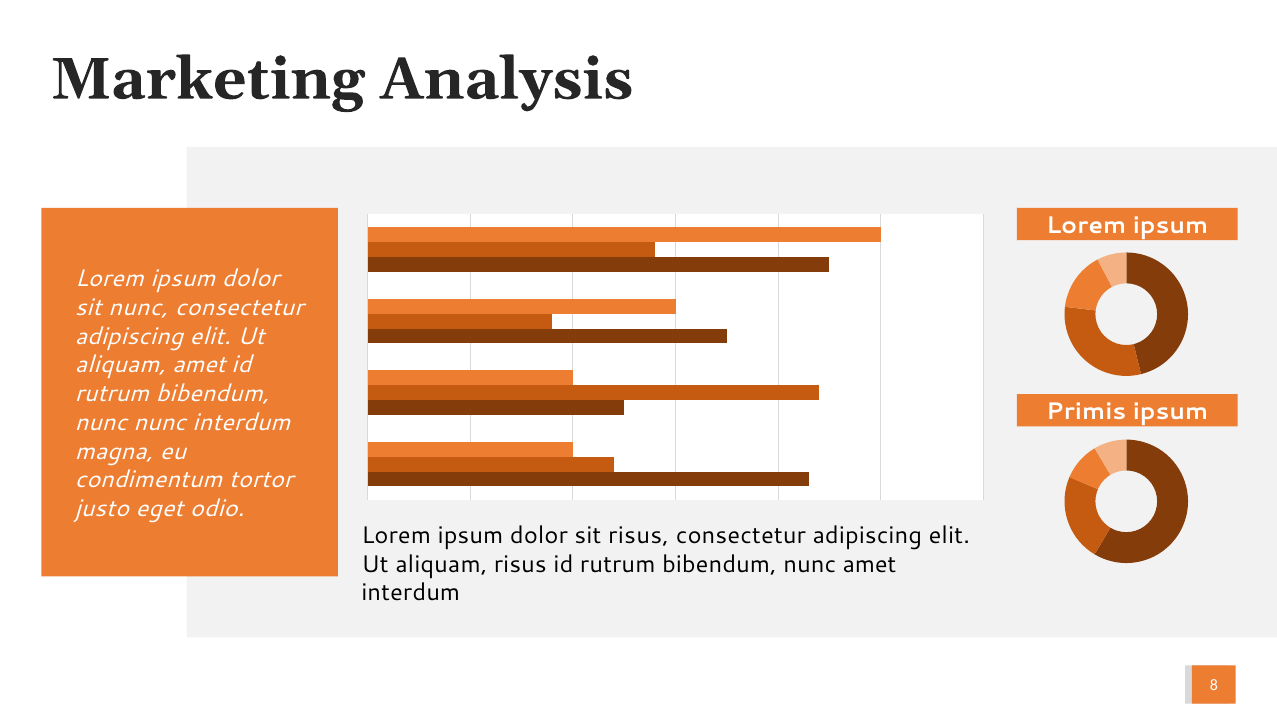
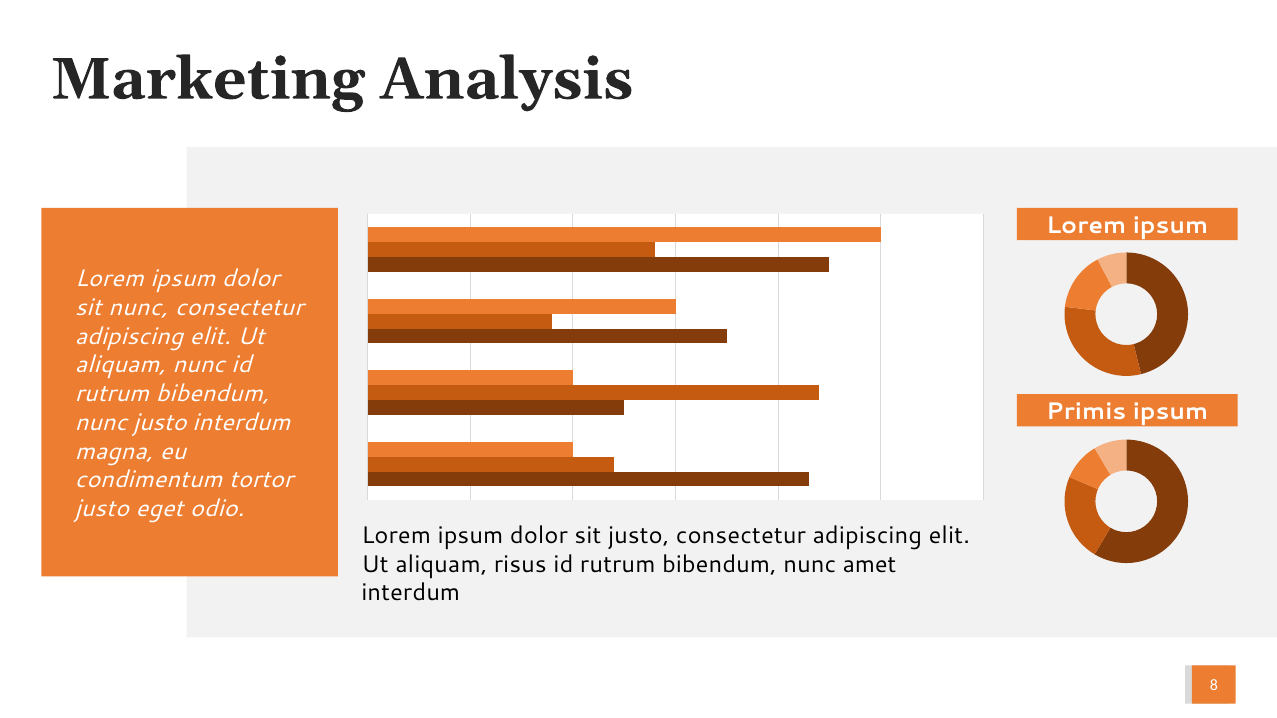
aliquam amet: amet -> nunc (199, 365)
nunc nunc: nunc -> justo (160, 423)
sit risus: risus -> justo (639, 536)
